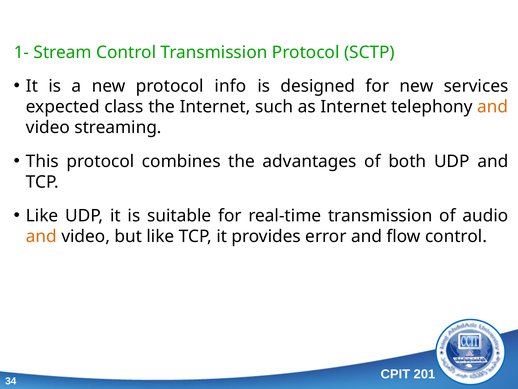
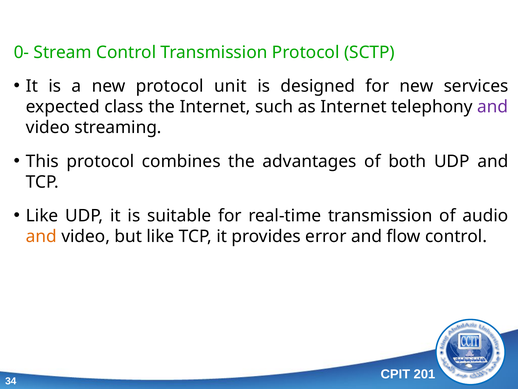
1-: 1- -> 0- (21, 52)
info: info -> unit (230, 86)
and colour: orange -> purple (493, 107)
